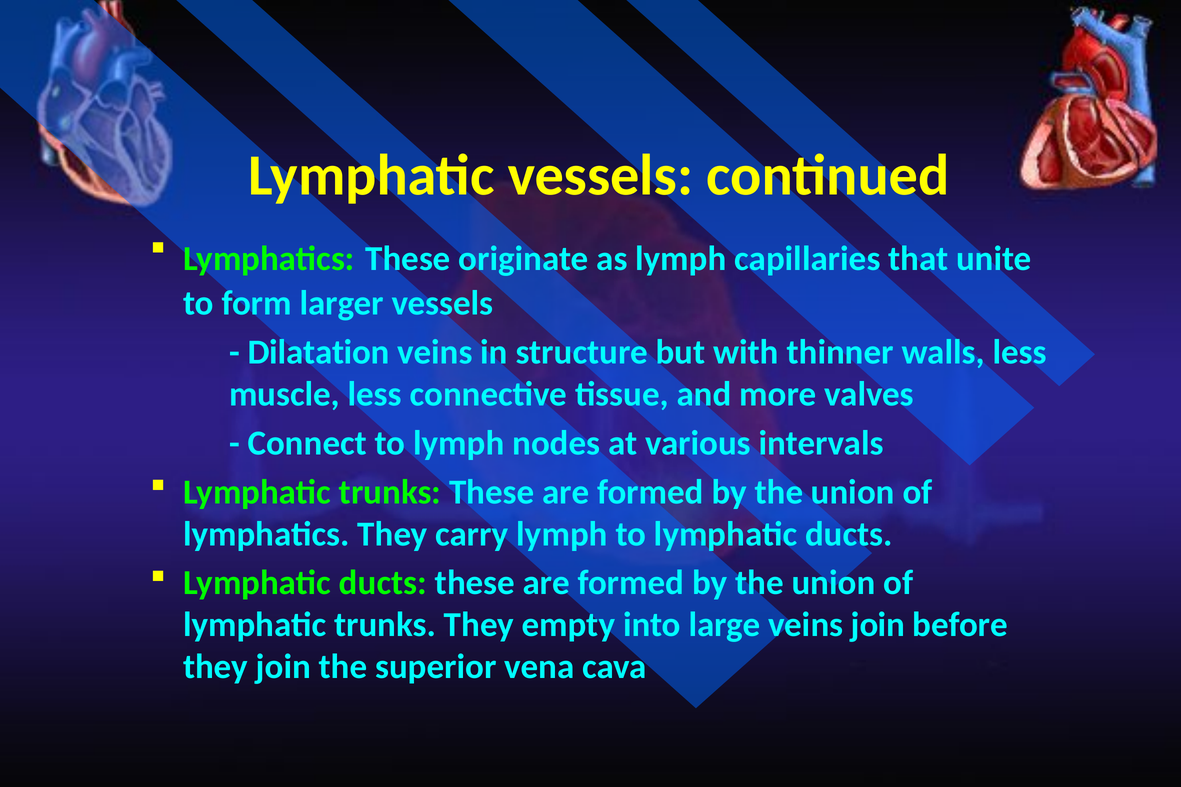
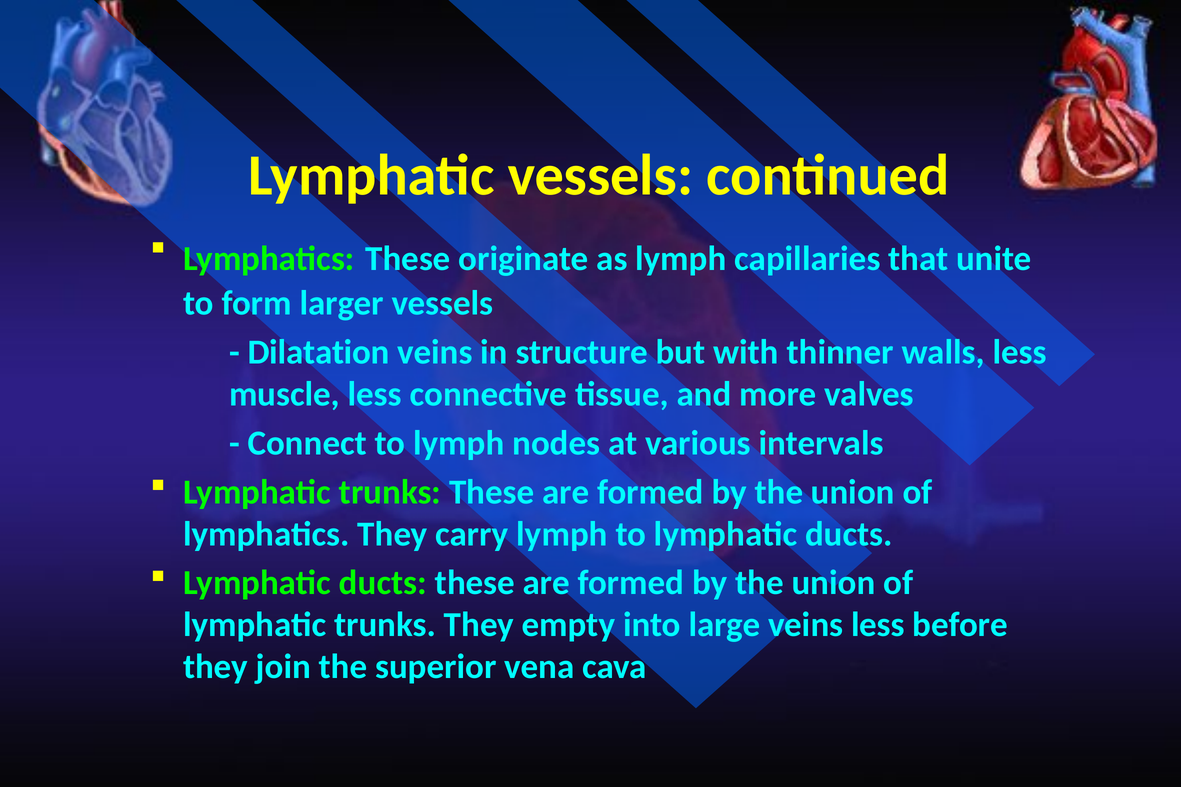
veins join: join -> less (878, 625)
